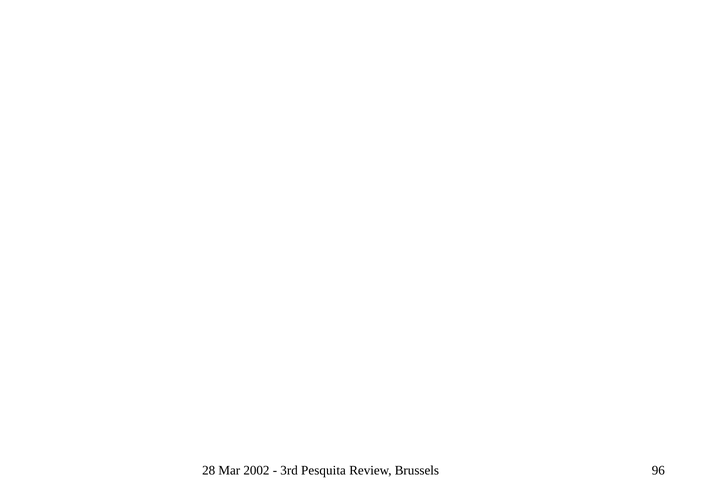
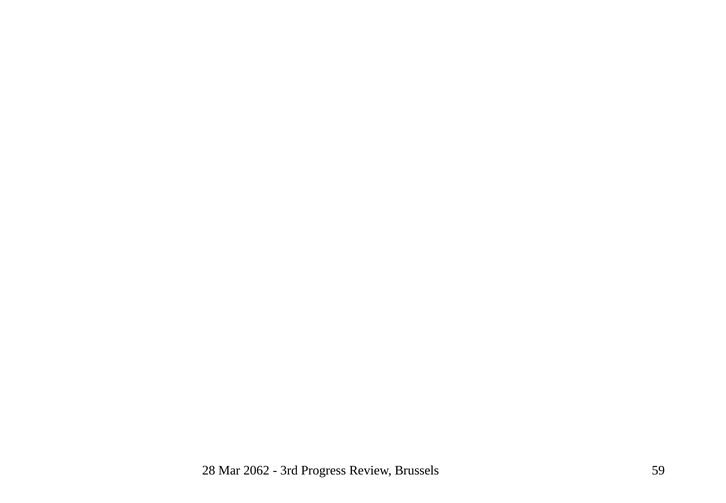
2002: 2002 -> 2062 (256, 470)
Pesquita: Pesquita -> Progress (324, 470)
96: 96 -> 59 (658, 470)
